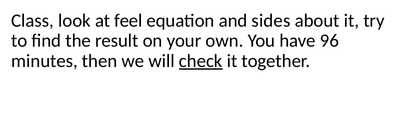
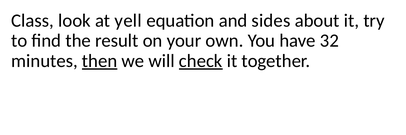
feel: feel -> yell (128, 21)
96: 96 -> 32 (329, 41)
then underline: none -> present (100, 61)
